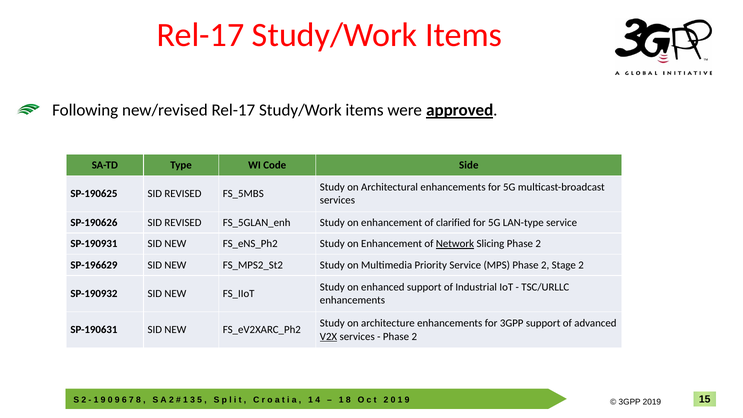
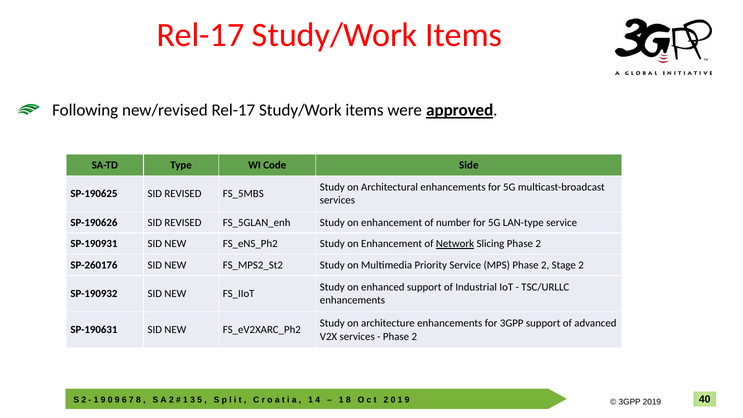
clarified: clarified -> number (453, 222)
SP-196629: SP-196629 -> SP-260176 (94, 265)
V2X underline: present -> none (328, 336)
15: 15 -> 40 (705, 399)
